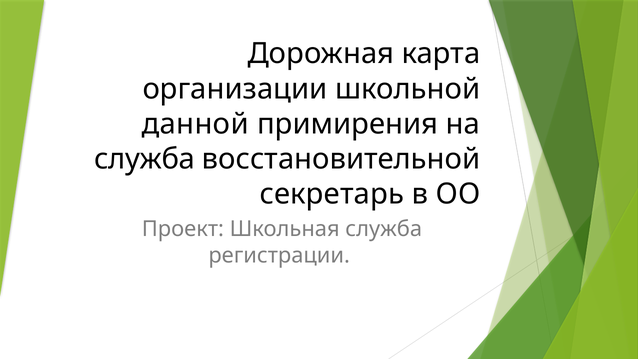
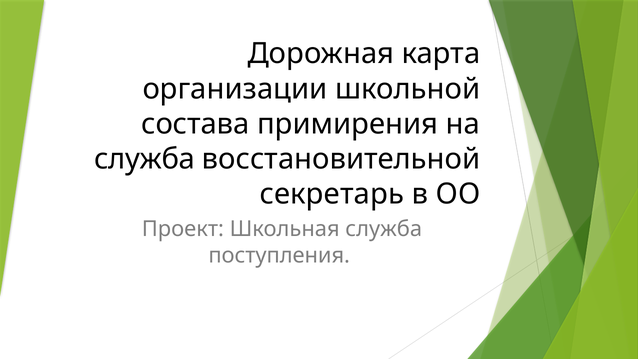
данной: данной -> состава (196, 124)
регистрации: регистрации -> поступления (279, 255)
